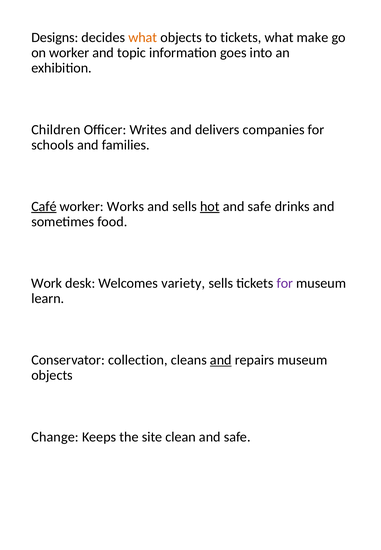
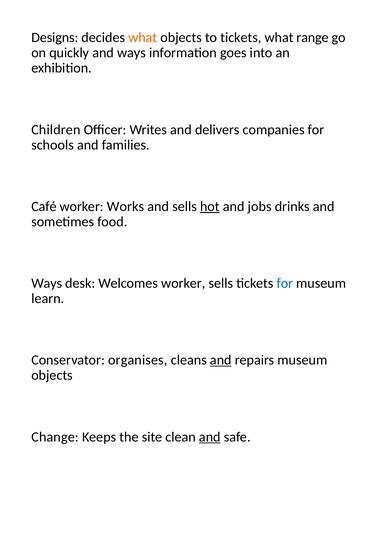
make: make -> range (313, 38)
on worker: worker -> quickly (69, 53)
and topic: topic -> ways (131, 53)
Café underline: present -> none (44, 207)
safe: safe -> jobs (260, 207)
Work: Work -> Ways (47, 283)
Welcomes variety: variety -> worker (183, 283)
for colour: purple -> blue (285, 283)
collection: collection -> organises (138, 360)
and underline: none -> present (210, 437)
